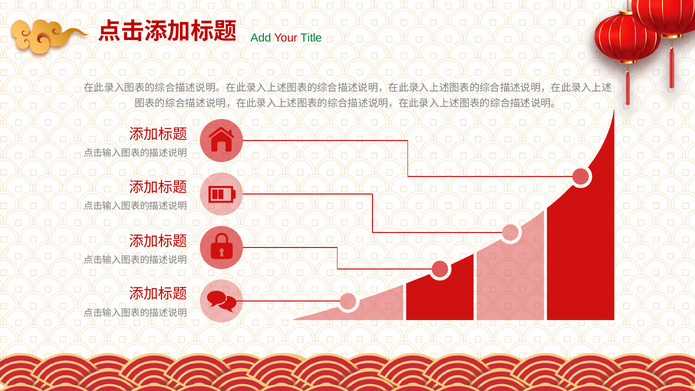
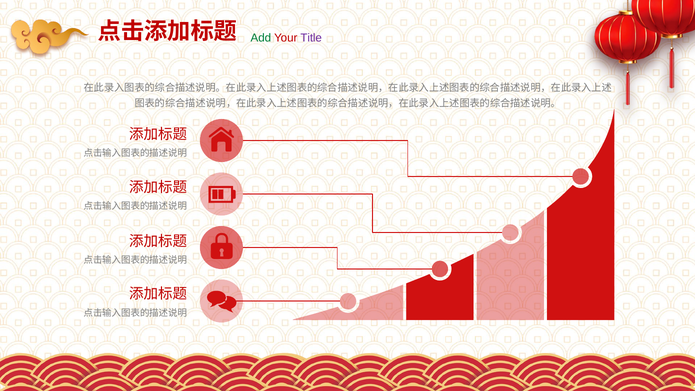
Title colour: green -> purple (311, 38)
